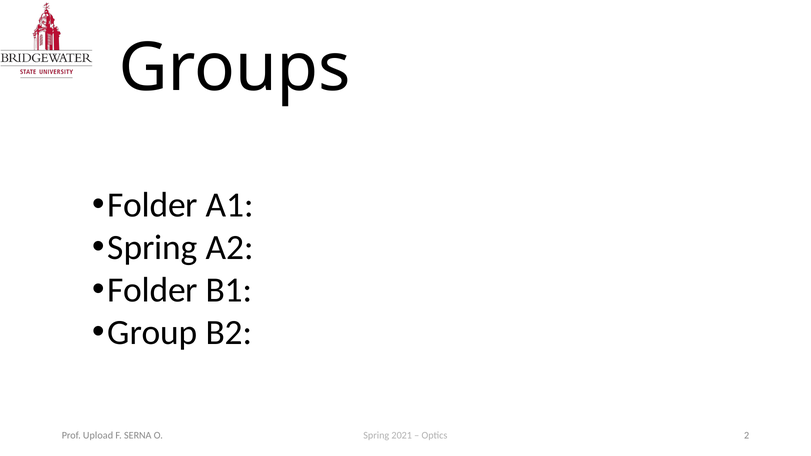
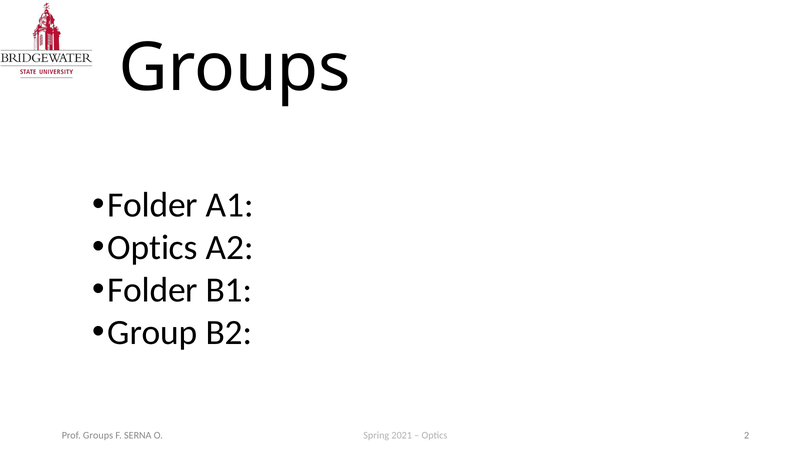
Spring: Spring -> Optics (153, 248)
Prof Upload: Upload -> Groups (98, 436)
